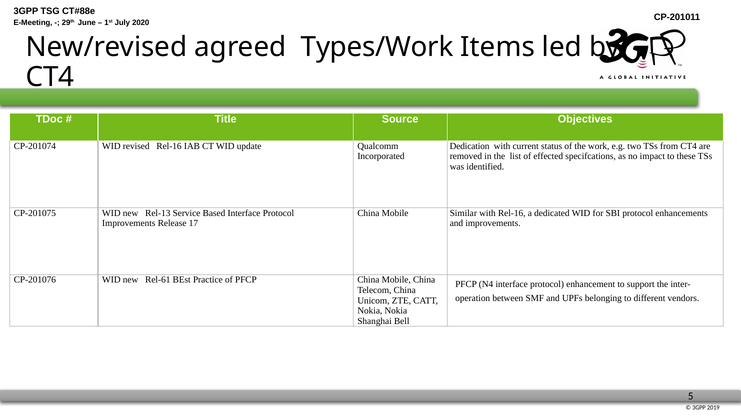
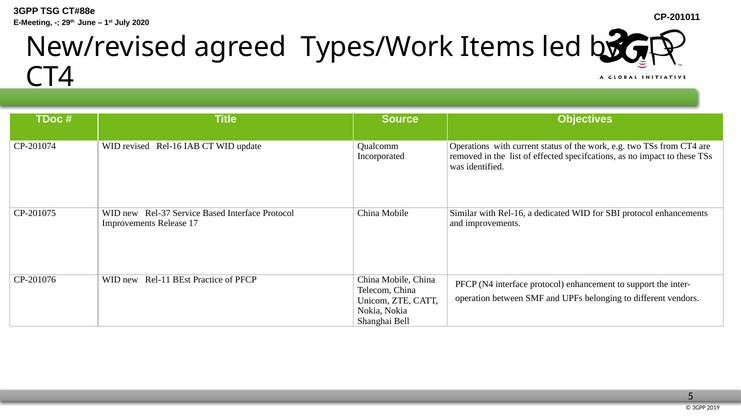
Dedication: Dedication -> Operations (470, 146)
Rel-13: Rel-13 -> Rel-37 (158, 213)
Rel-61: Rel-61 -> Rel-11 (158, 280)
